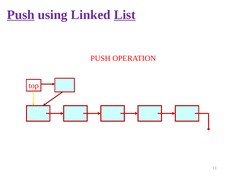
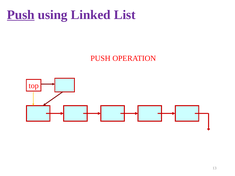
List underline: present -> none (125, 15)
